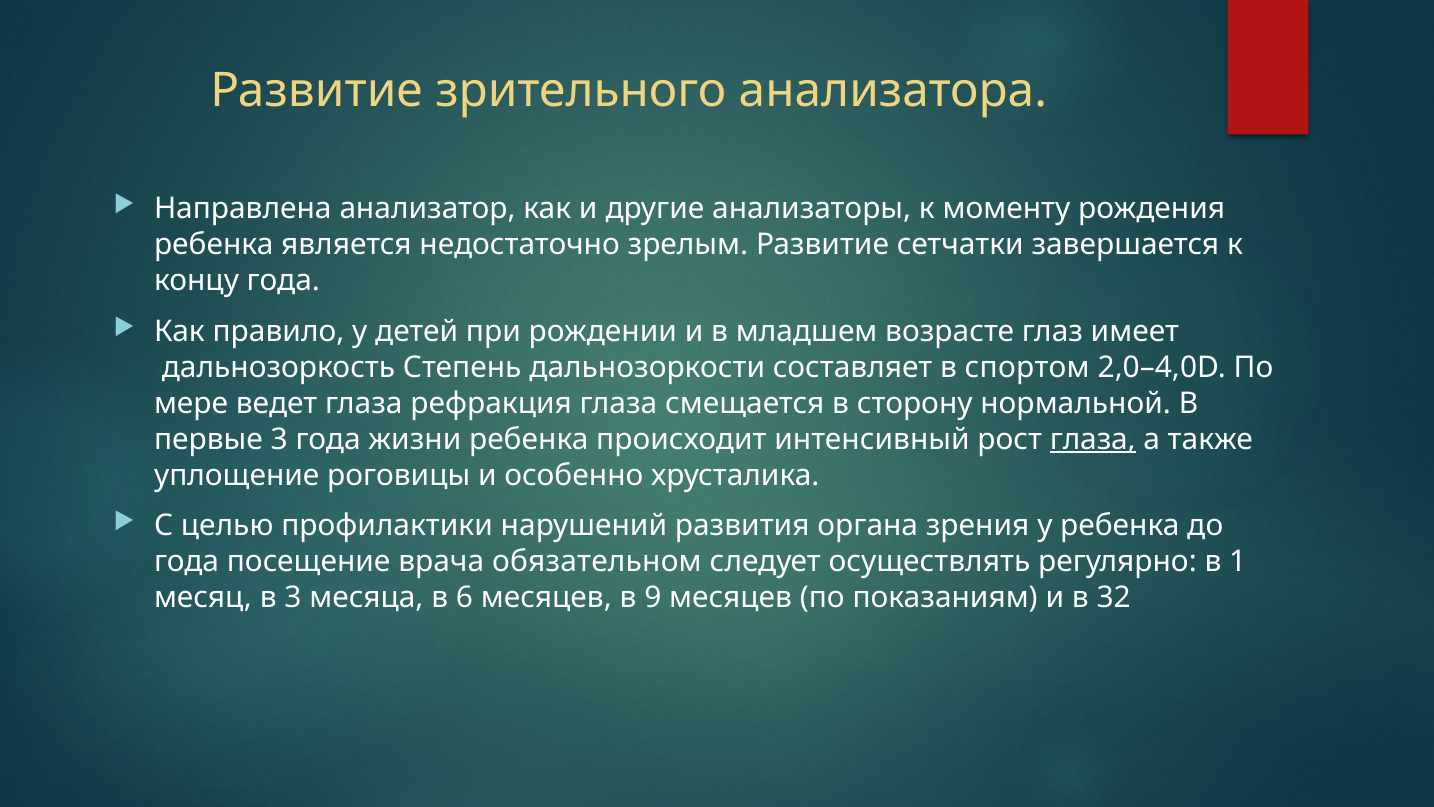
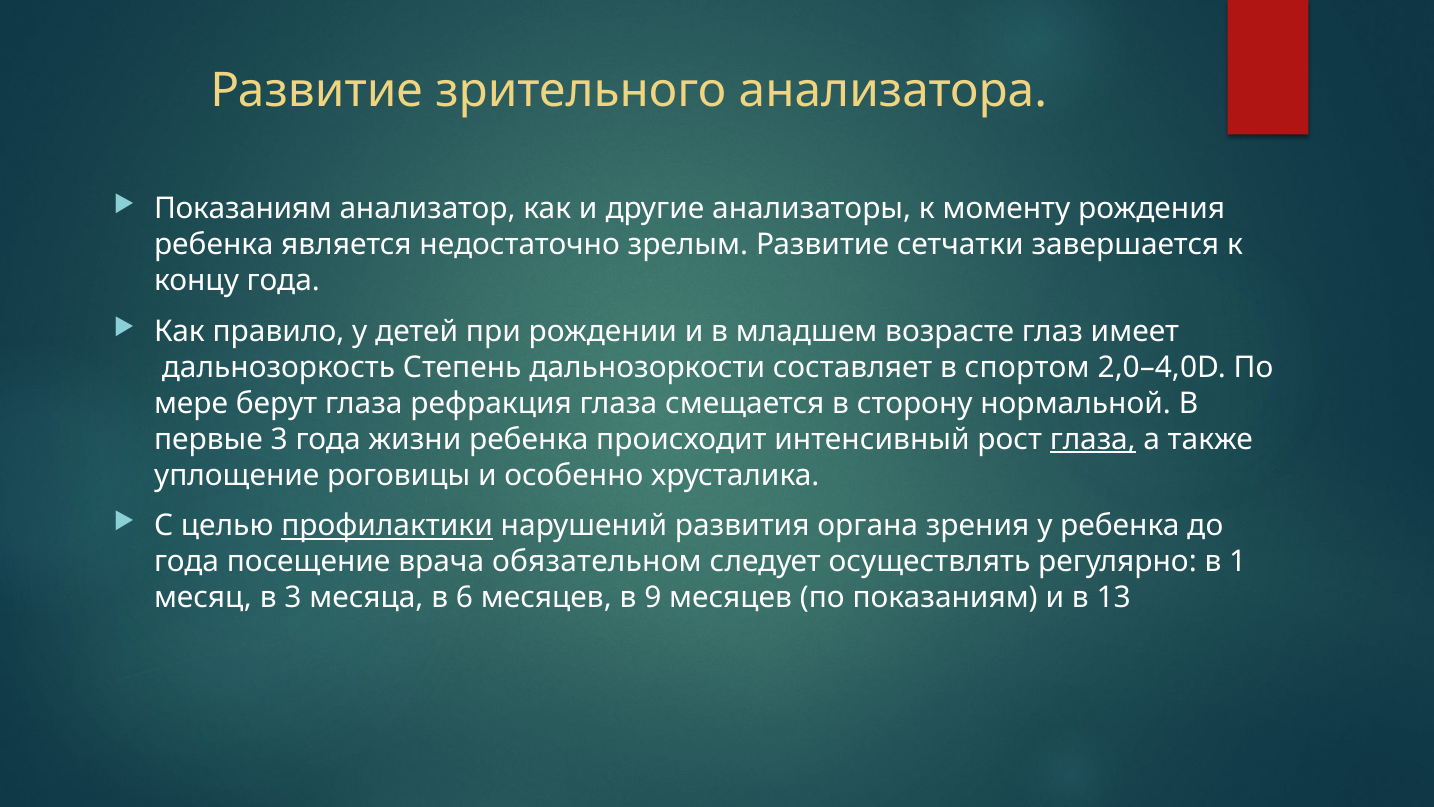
Направлена: Направлена -> Показаниям (243, 209)
ведет: ведет -> берут (277, 403)
профилактики underline: none -> present (387, 526)
32: 32 -> 13 (1114, 597)
